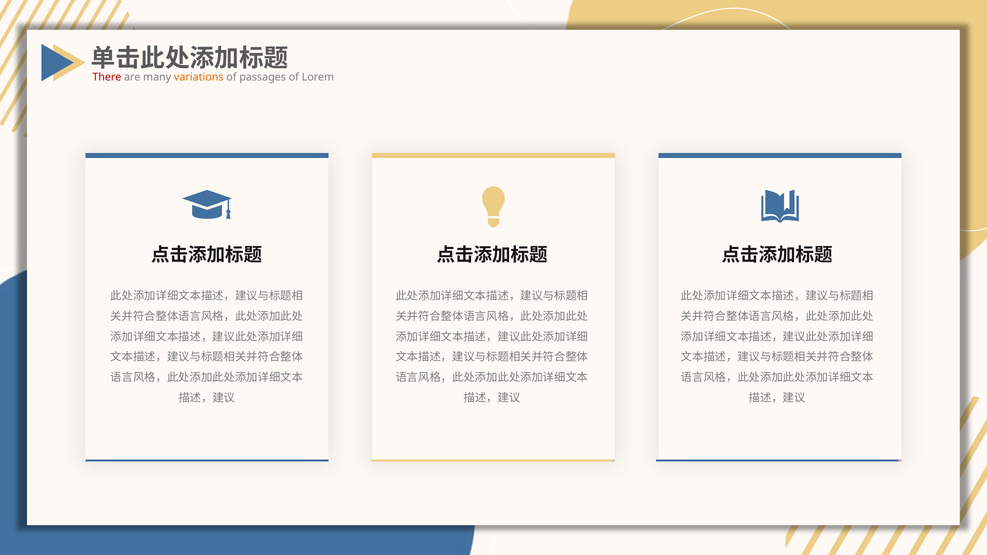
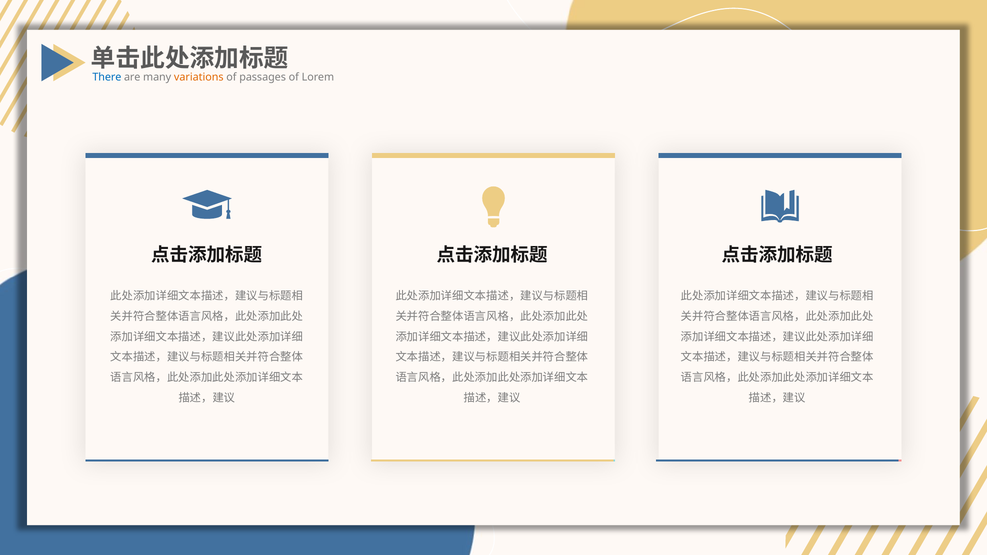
There colour: red -> blue (107, 77)
